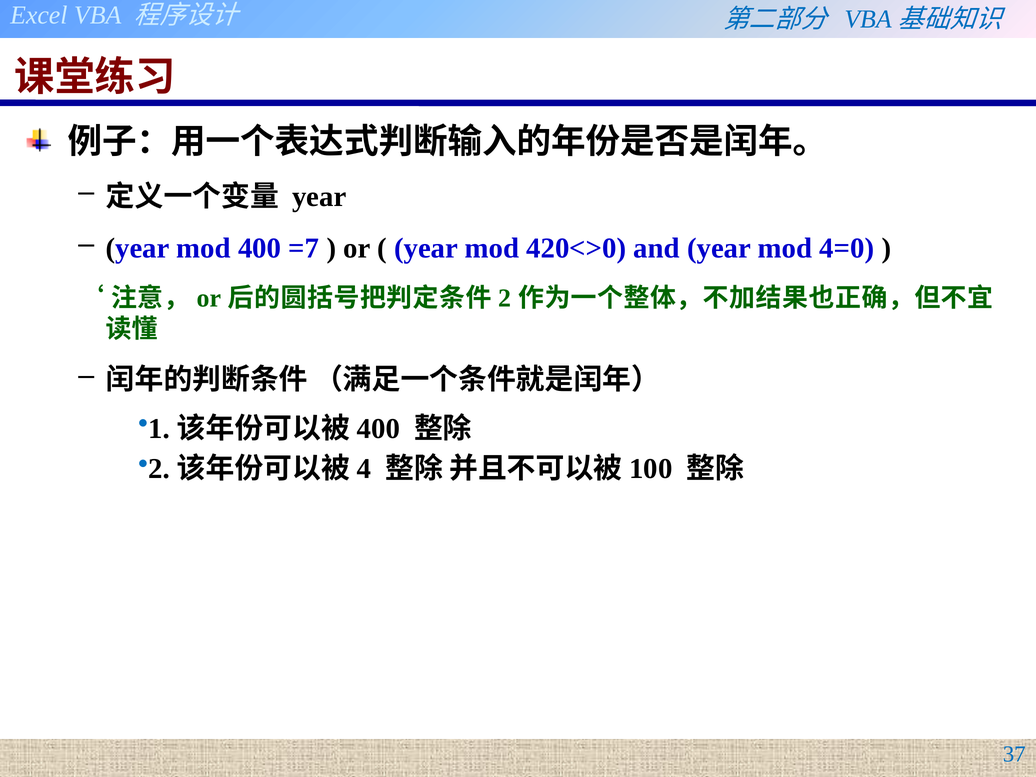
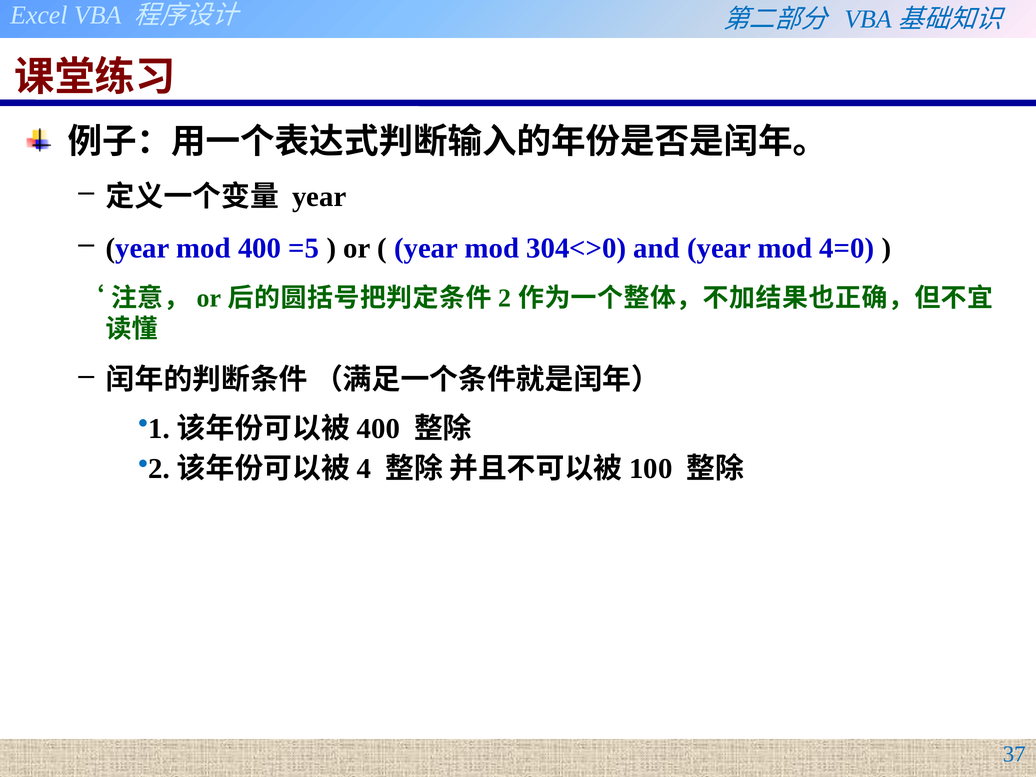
=7: =7 -> =5 (304, 248)
420<>0: 420<>0 -> 304<>0 (576, 248)
